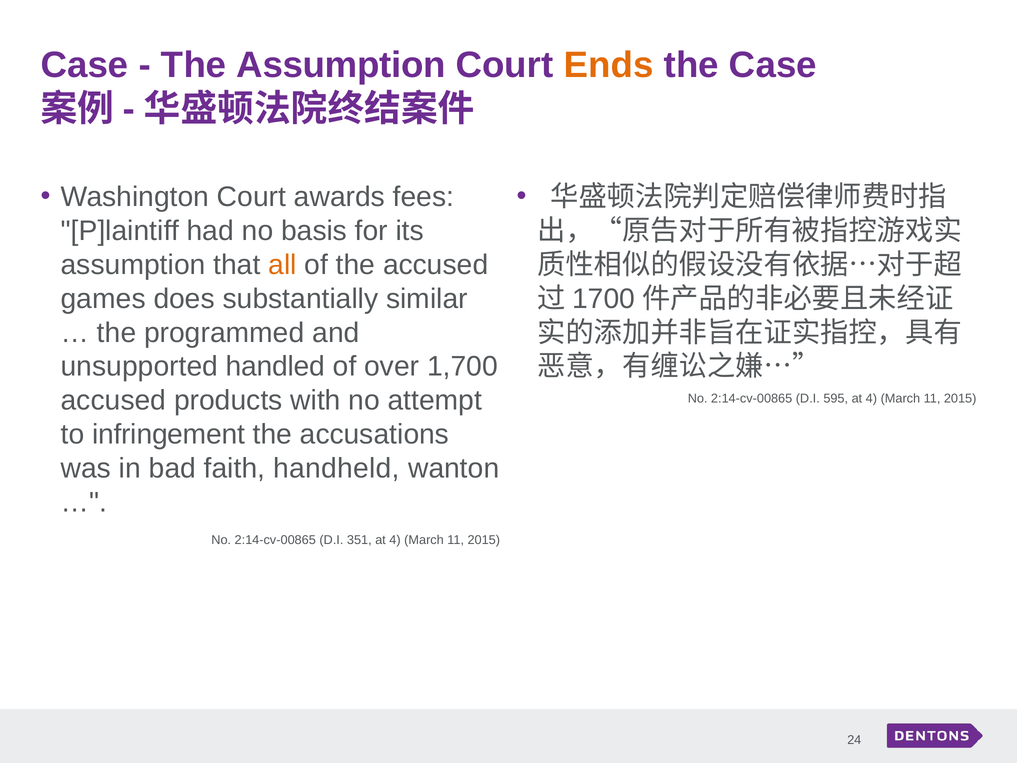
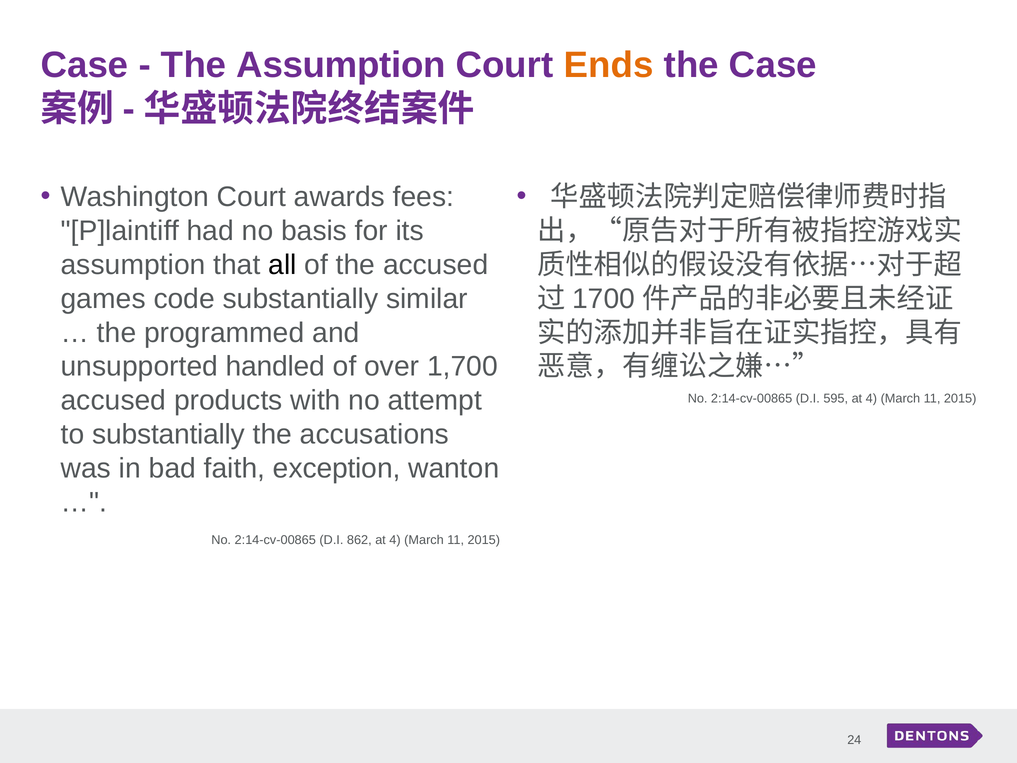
all colour: orange -> black (282, 265)
does: does -> code (184, 299)
to infringement: infringement -> substantially (169, 434)
handheld: handheld -> exception (337, 468)
351: 351 -> 862 (359, 540)
